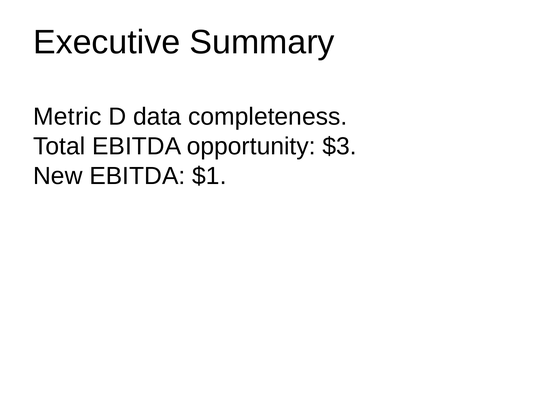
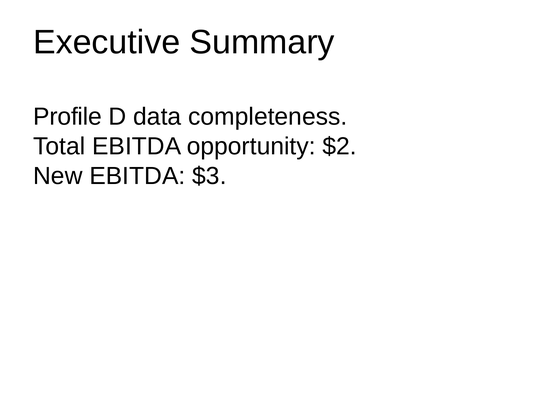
Metric: Metric -> Profile (68, 116)
$3: $3 -> $2 (340, 146)
$1: $1 -> $3 (209, 176)
